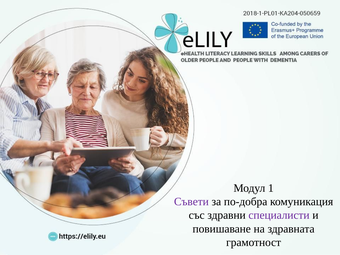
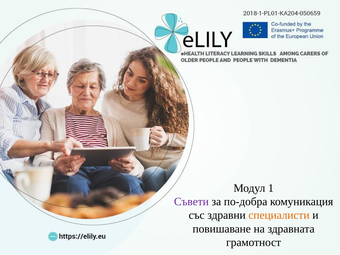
специалисти colour: purple -> orange (279, 215)
